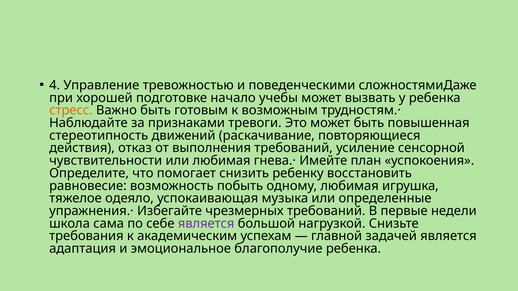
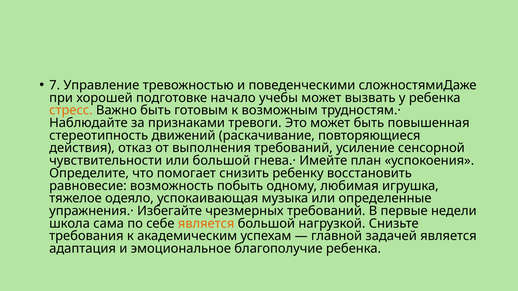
4: 4 -> 7 (55, 85)
или любимая: любимая -> большой (221, 161)
является colour: purple -> orange (206, 224)
